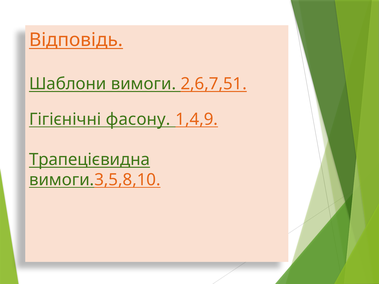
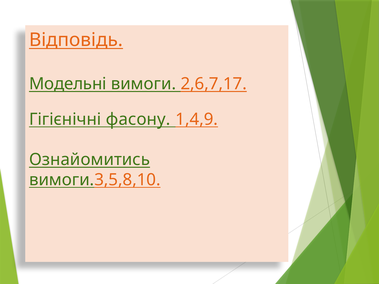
Шаблони: Шаблони -> Модельні (68, 84)
2,6,7,51: 2,6,7,51 -> 2,6,7,17 (214, 84)
Трапецієвидна: Трапецієвидна -> Ознайомитись (90, 160)
